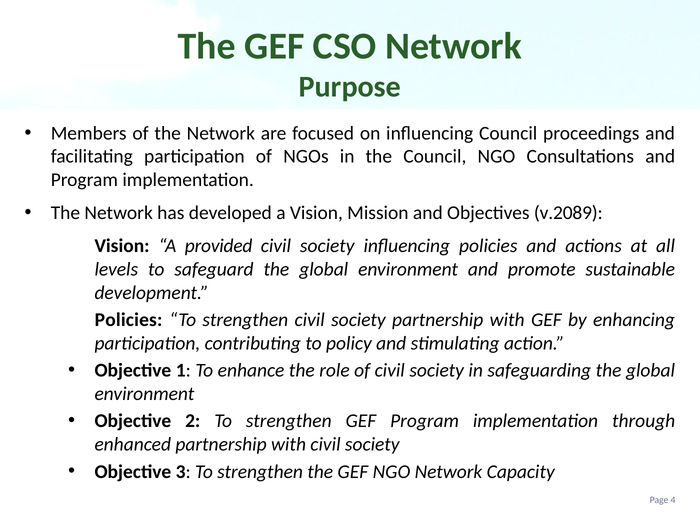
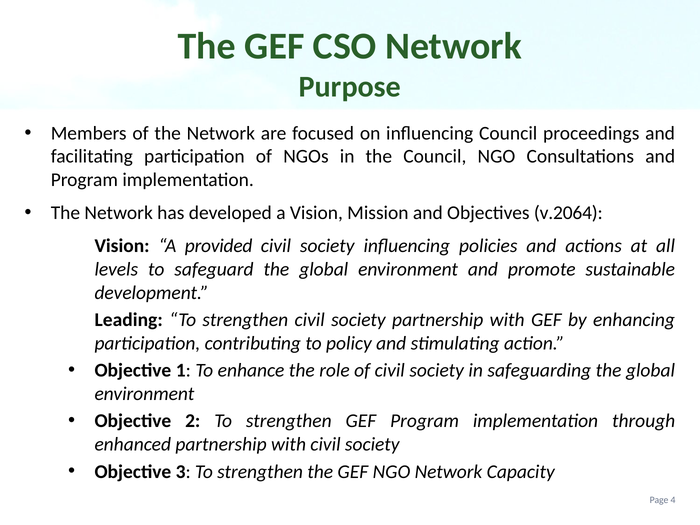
v.2089: v.2089 -> v.2064 (568, 213)
Policies: Policies -> Leading (129, 320)
